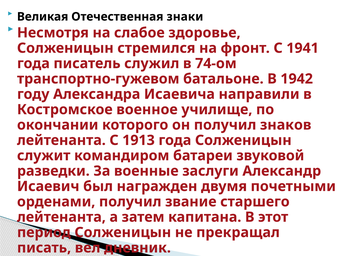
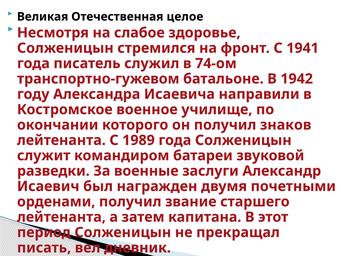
знаки: знаки -> целое (185, 17)
1913: 1913 -> 1989 (139, 140)
